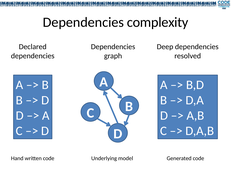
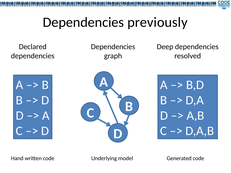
complexity: complexity -> previously (157, 22)
